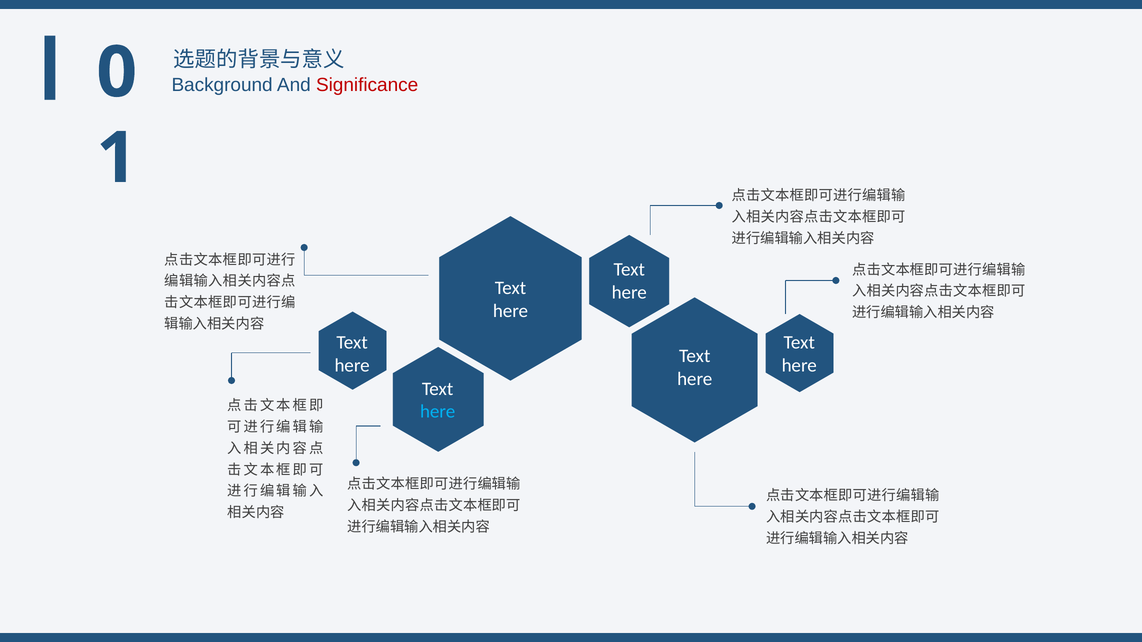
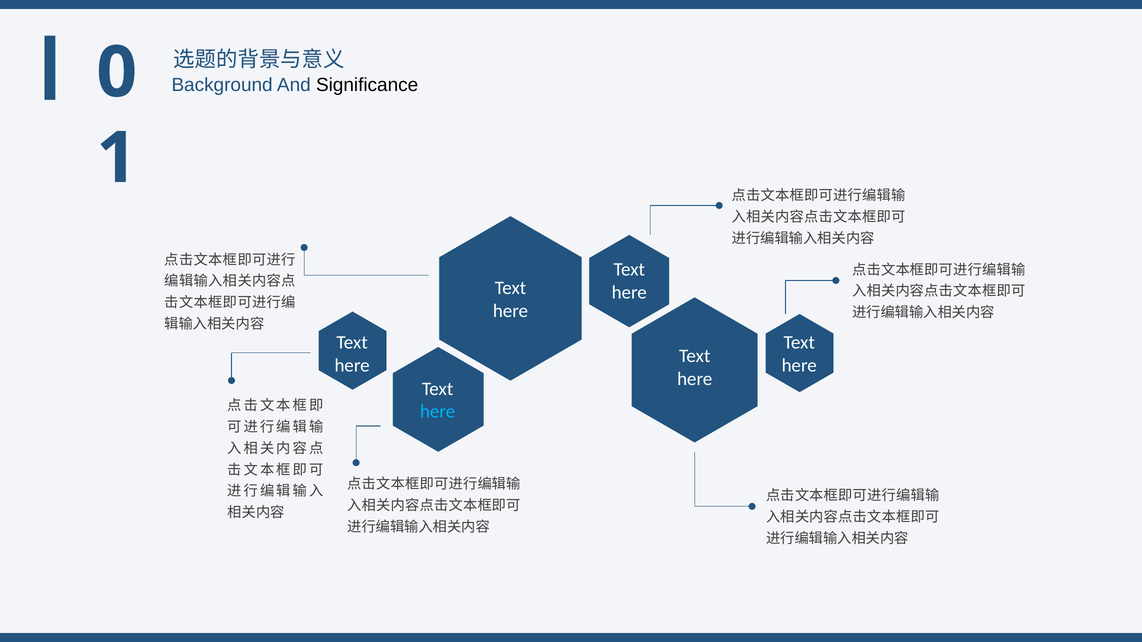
Significance colour: red -> black (367, 85)
